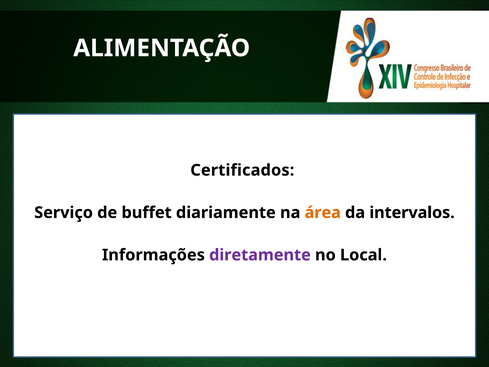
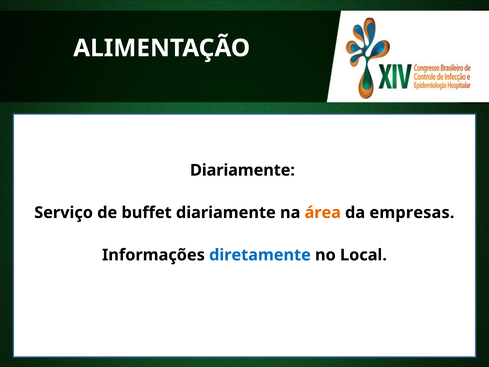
Certificados: Certificados -> Diariamente (242, 170)
intervalos: intervalos -> empresas (412, 212)
diretamente colour: purple -> blue (260, 255)
